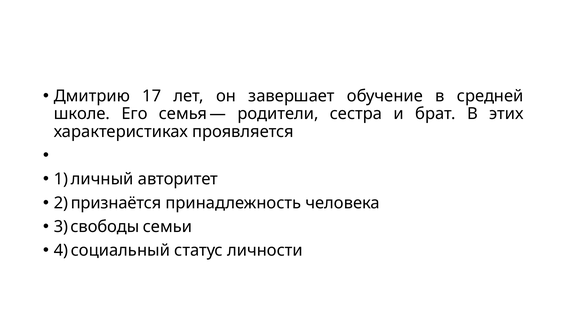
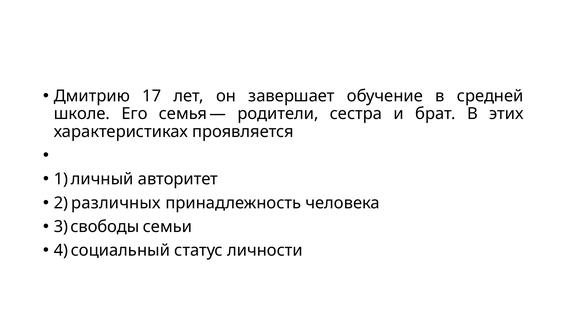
признаётся: признаётся -> различных (116, 203)
